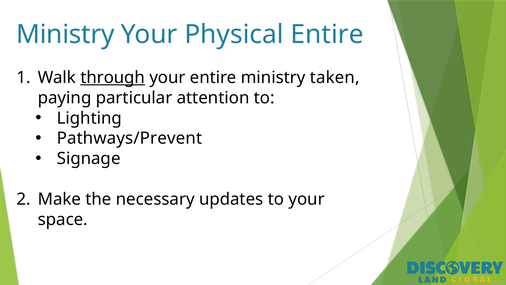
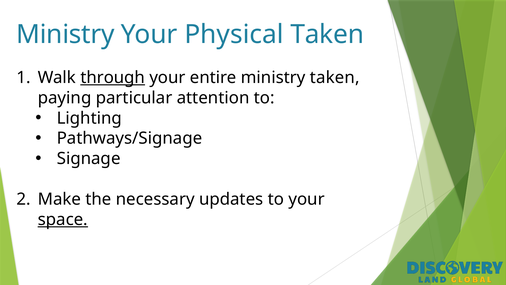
Physical Entire: Entire -> Taken (327, 35)
Pathways/Prevent: Pathways/Prevent -> Pathways/Signage (130, 138)
space underline: none -> present (63, 219)
